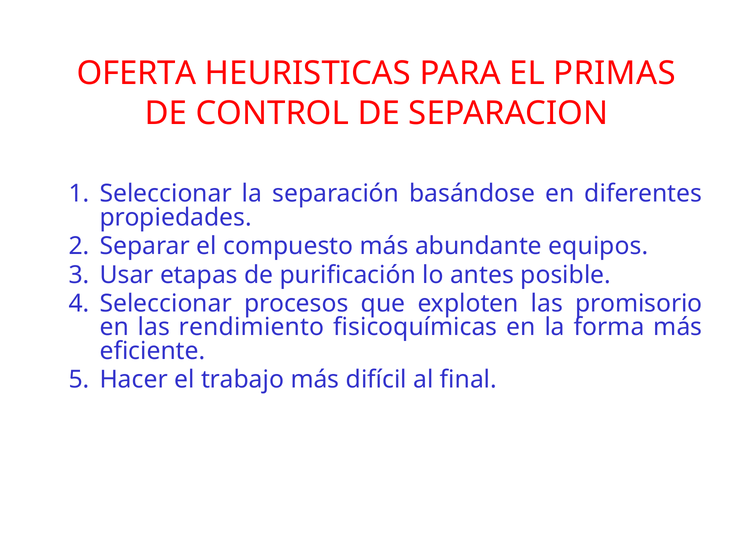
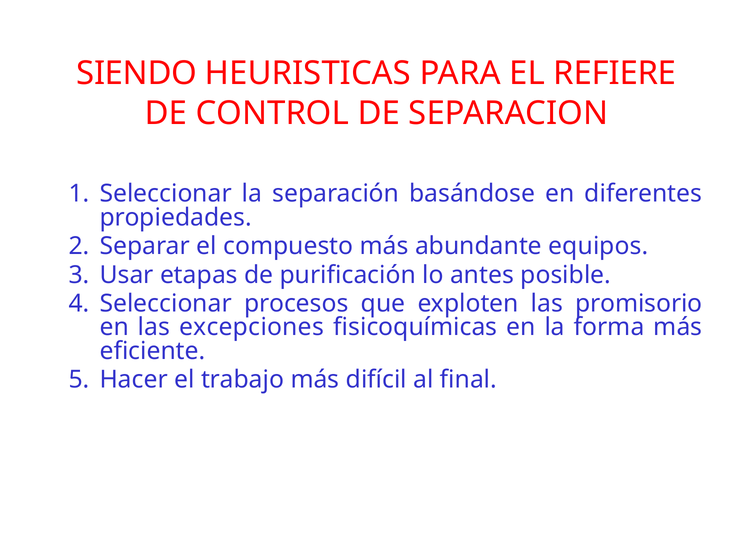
OFERTA: OFERTA -> SIENDO (137, 73)
PRIMAS: PRIMAS -> REFIERE (615, 73)
rendimiento: rendimiento -> excepciones (252, 327)
